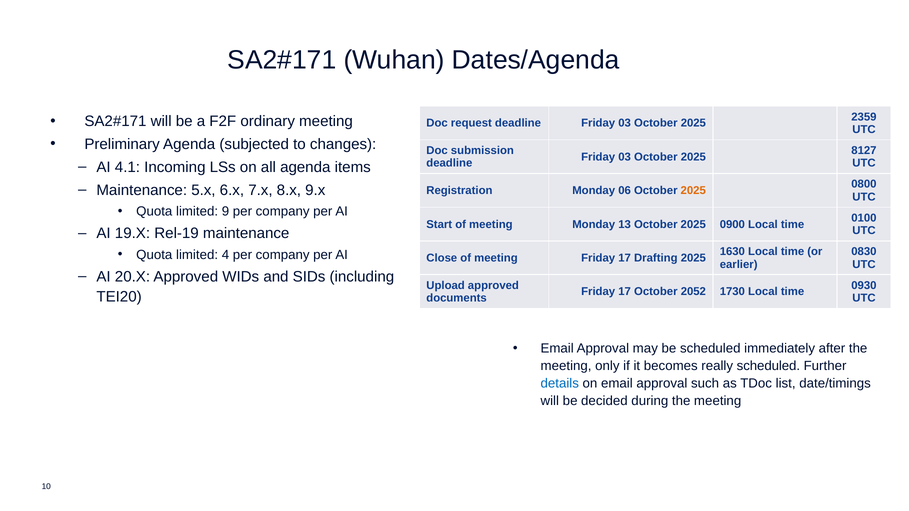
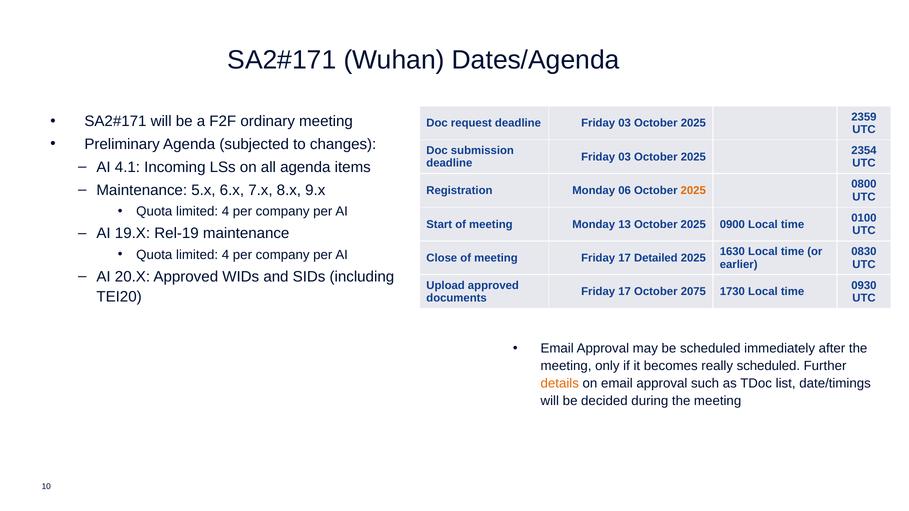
8127: 8127 -> 2354 (864, 151)
9: 9 -> 4 (225, 212)
Drafting: Drafting -> Detailed (656, 258)
2052: 2052 -> 2075 (693, 292)
details colour: blue -> orange (560, 384)
